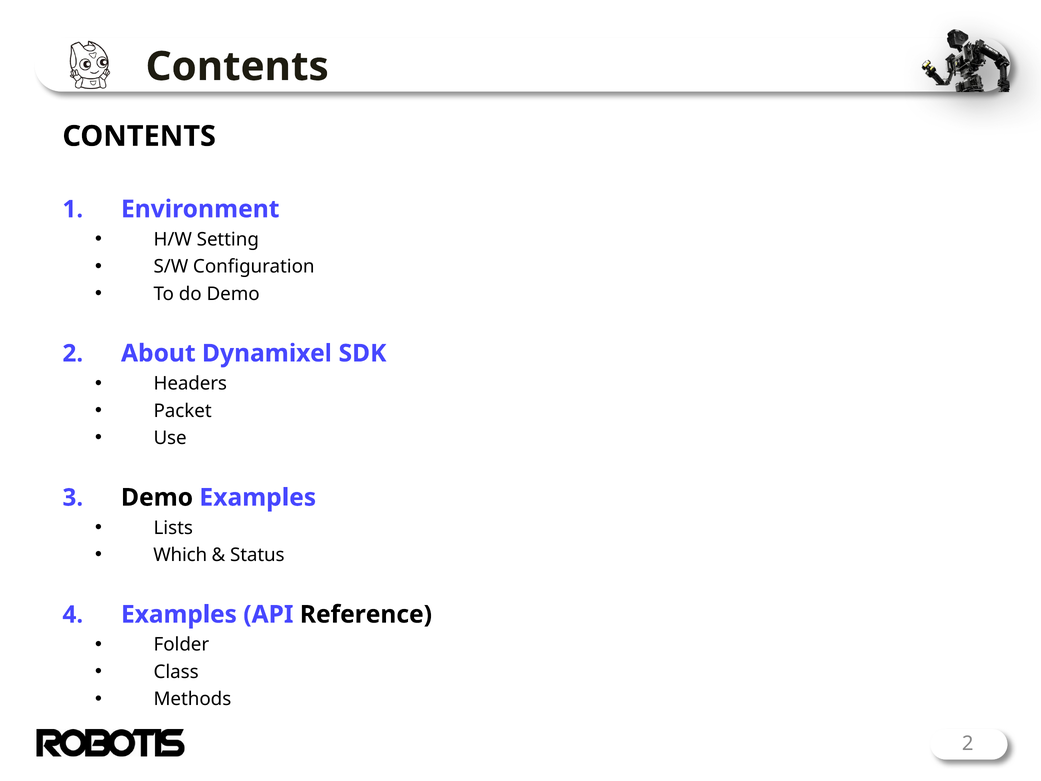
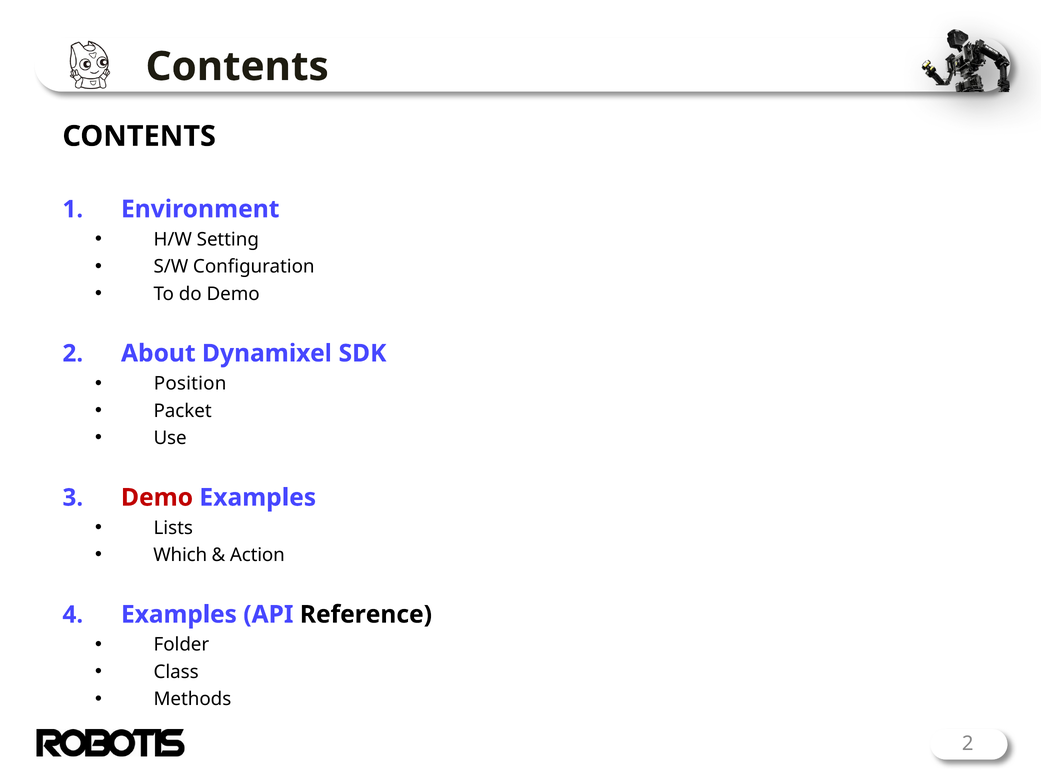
Headers: Headers -> Position (190, 384)
Demo colour: black -> red (157, 497)
Status: Status -> Action (257, 555)
